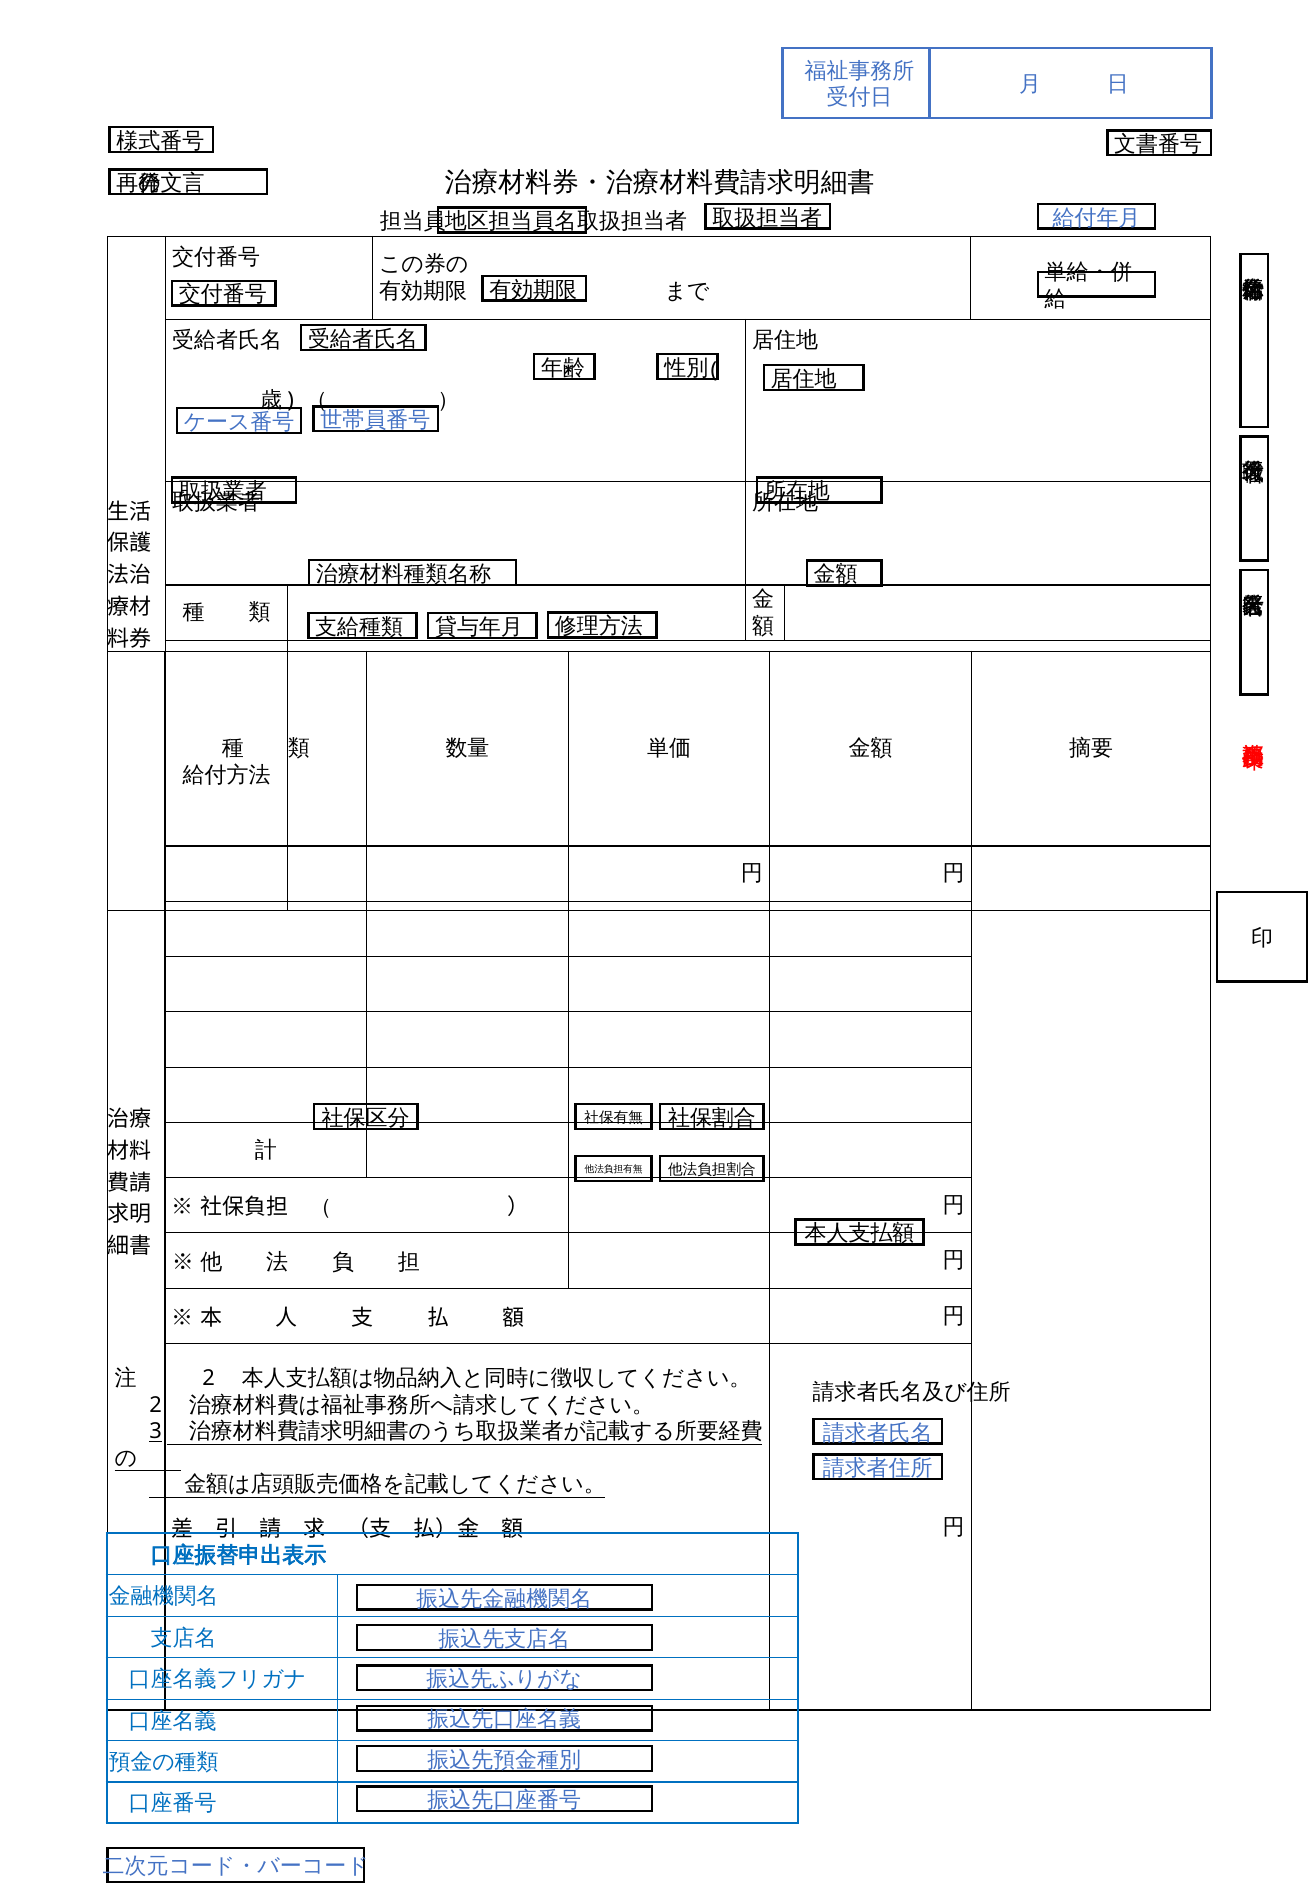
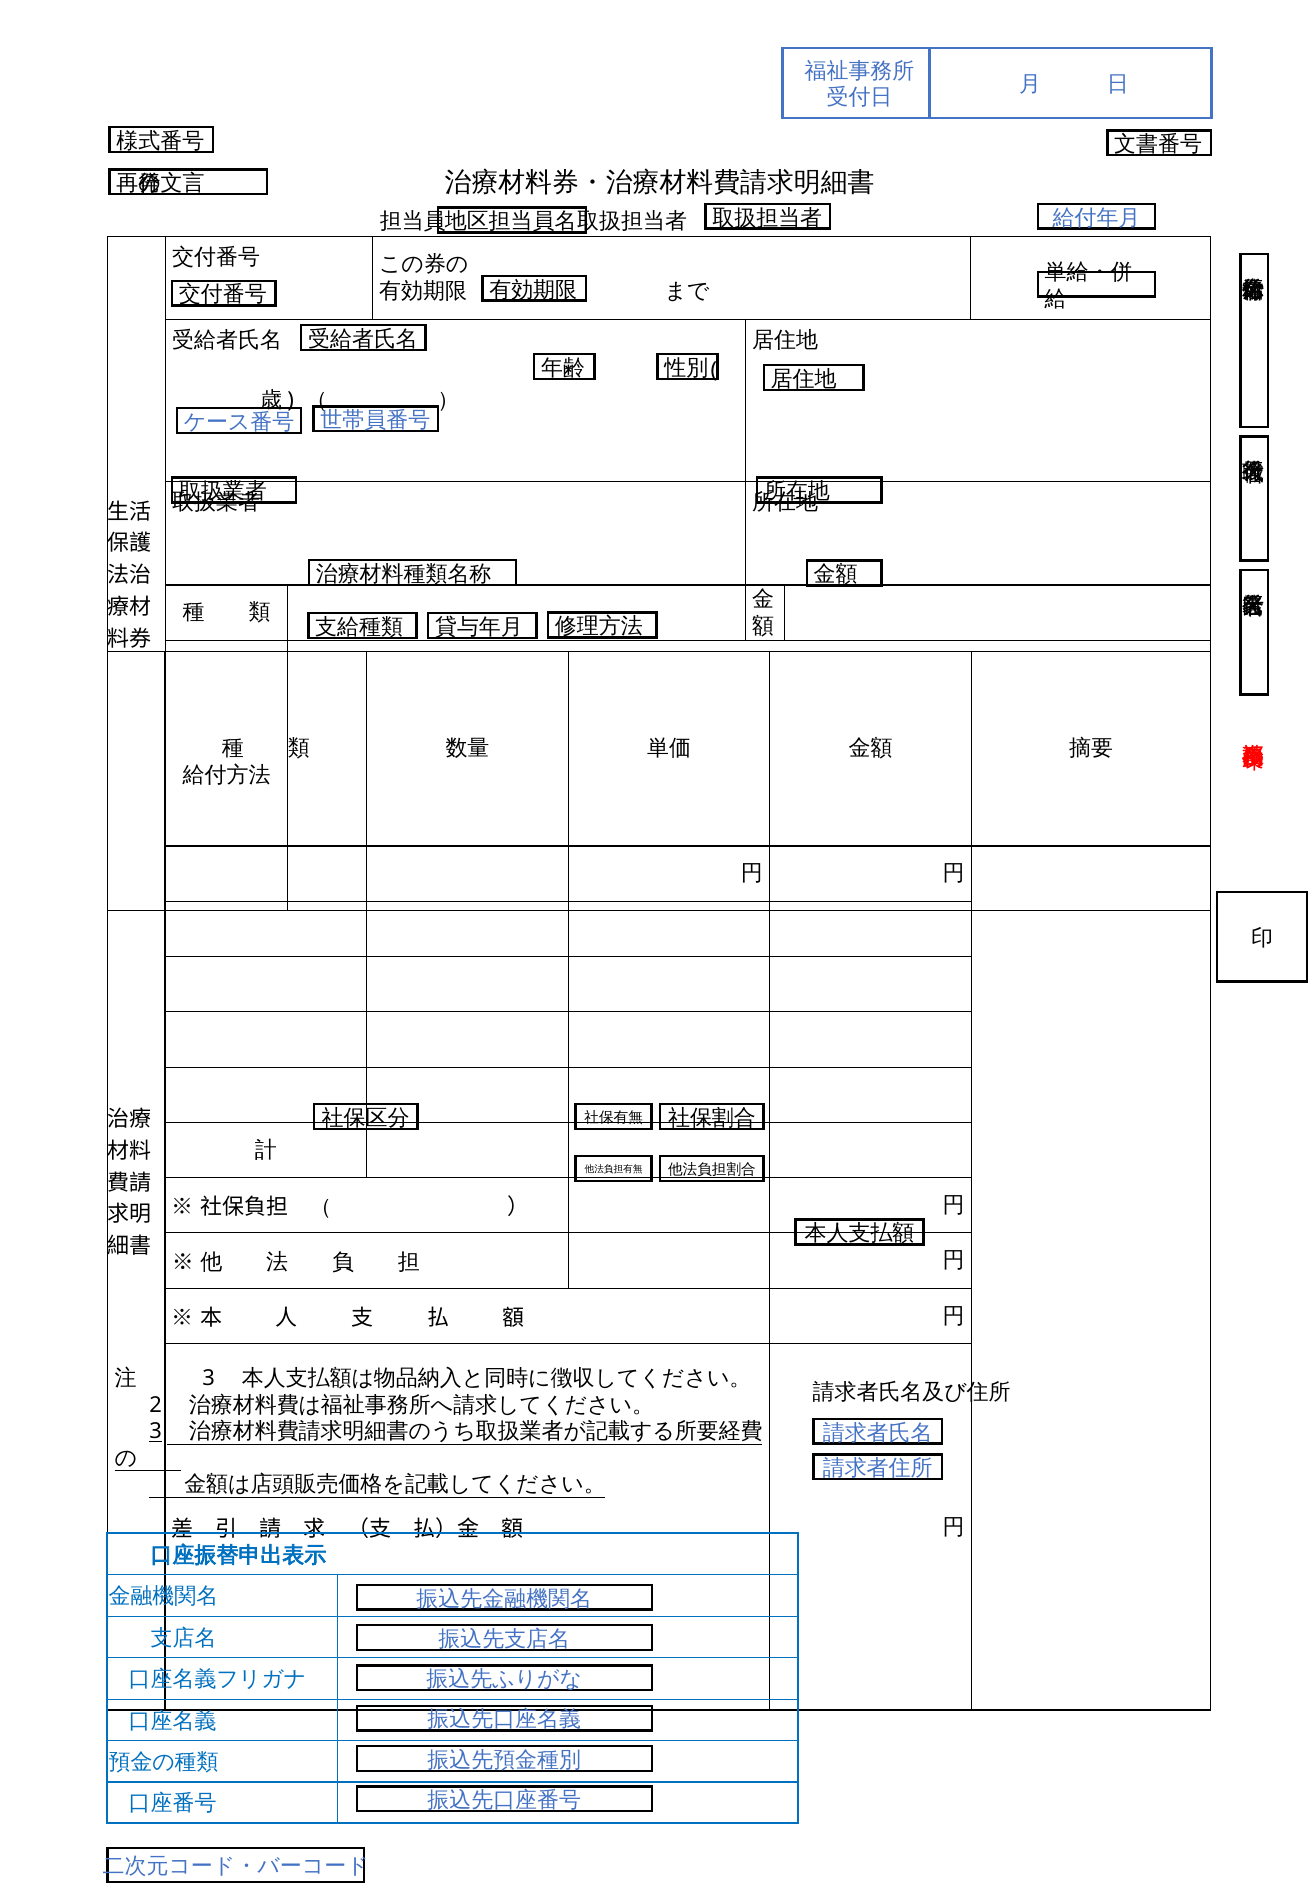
2: 2 -> 3 (209, 1379)
